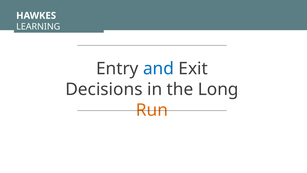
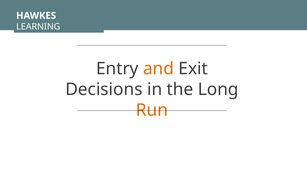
and colour: blue -> orange (158, 68)
